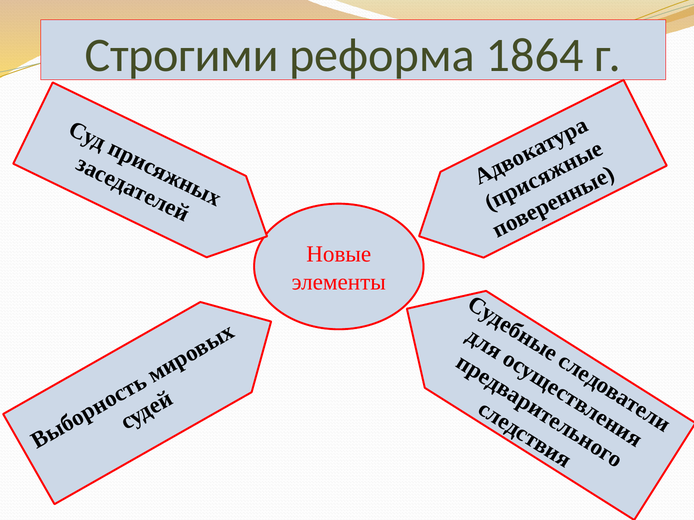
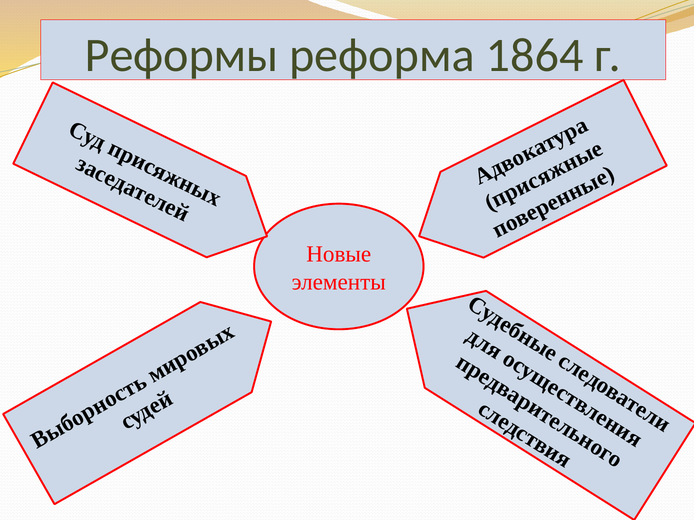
Строгими: Строгими -> Реформы (182, 55)
